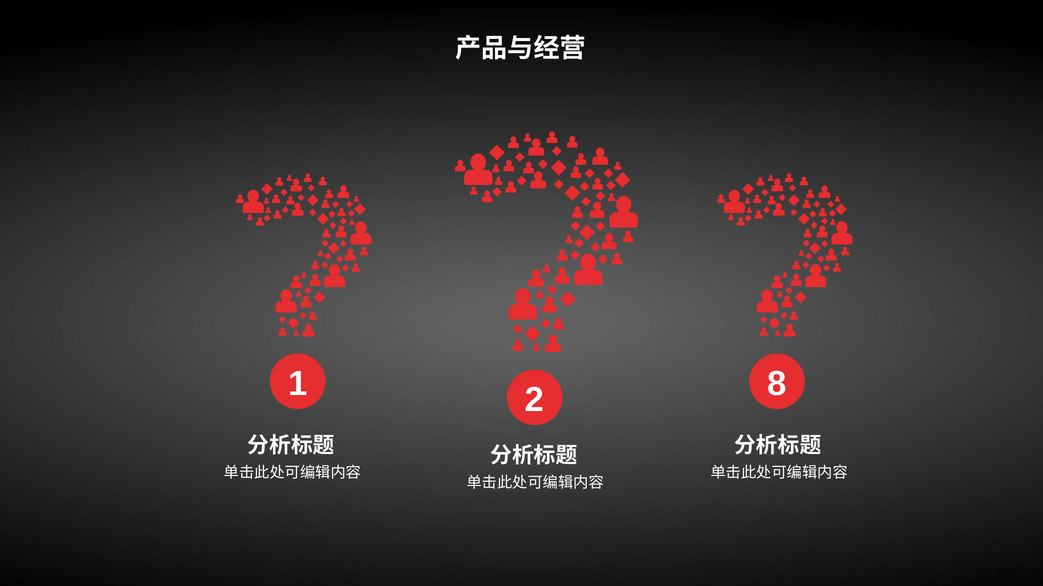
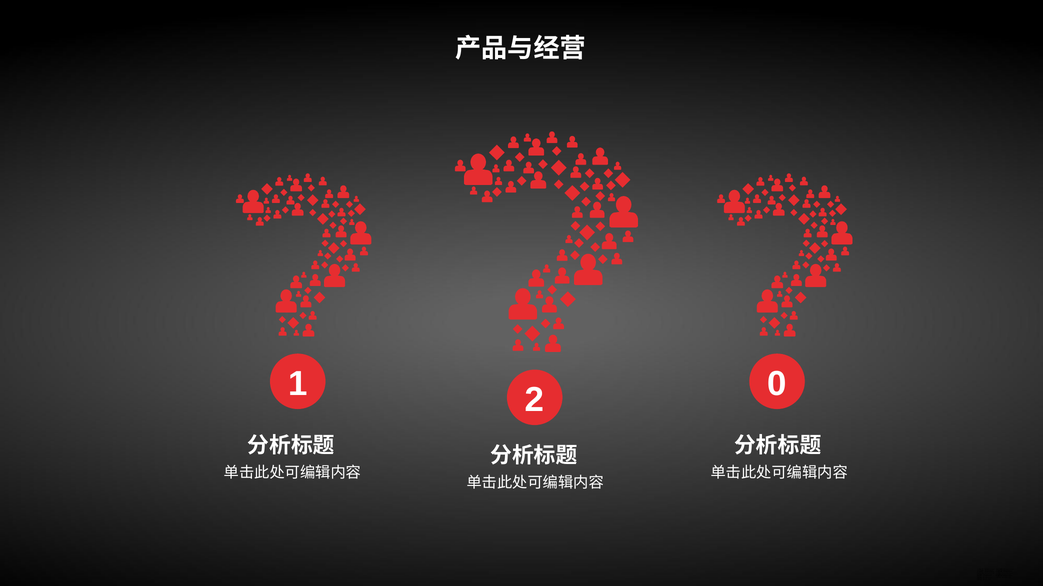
8: 8 -> 0 (777, 384)
